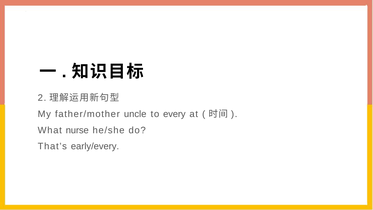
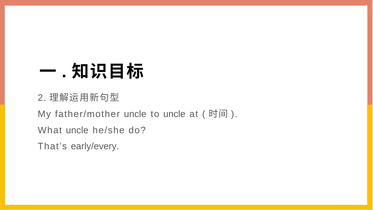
to every: every -> uncle (174, 114)
What nurse: nurse -> uncle (77, 130)
